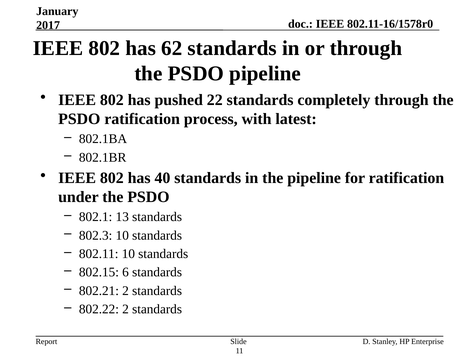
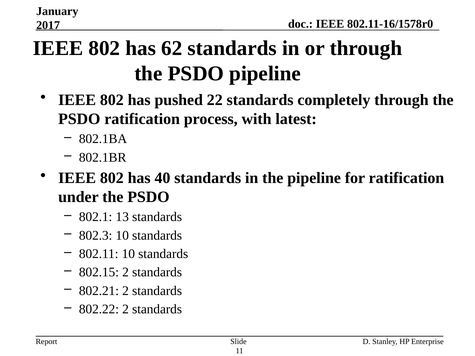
802.15 6: 6 -> 2 (126, 272)
